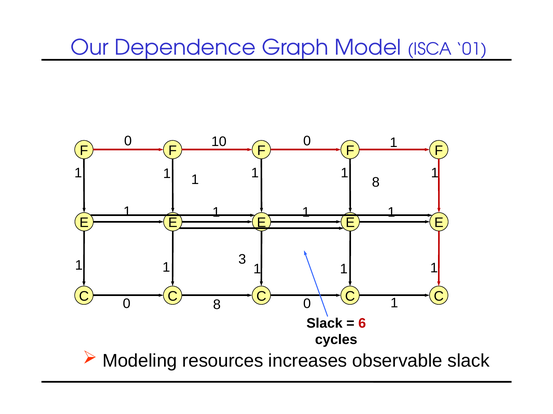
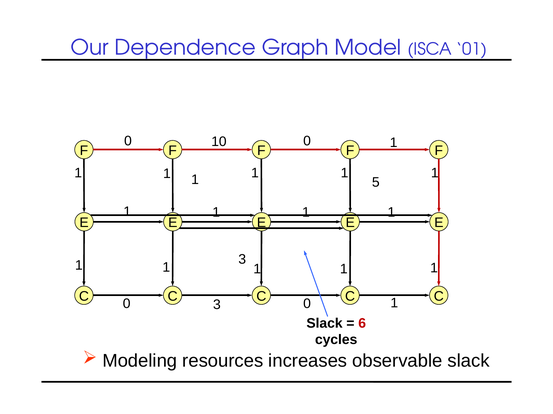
1 8: 8 -> 5 (376, 183)
0 8: 8 -> 3 (217, 305)
